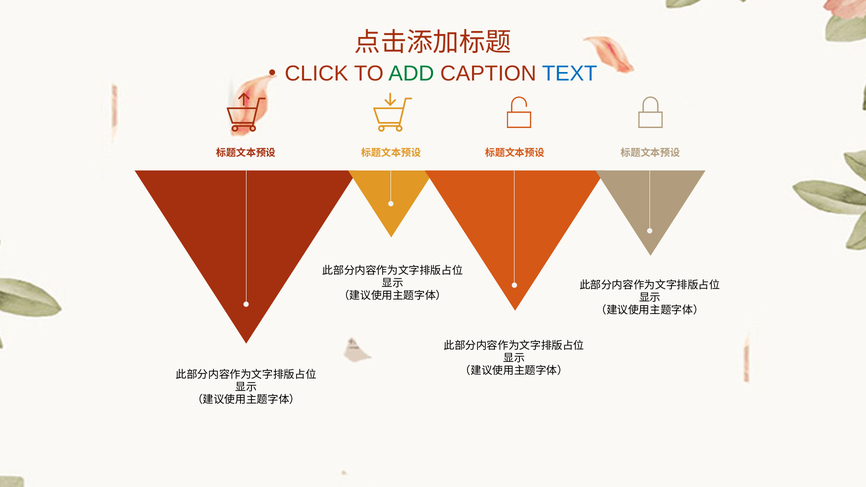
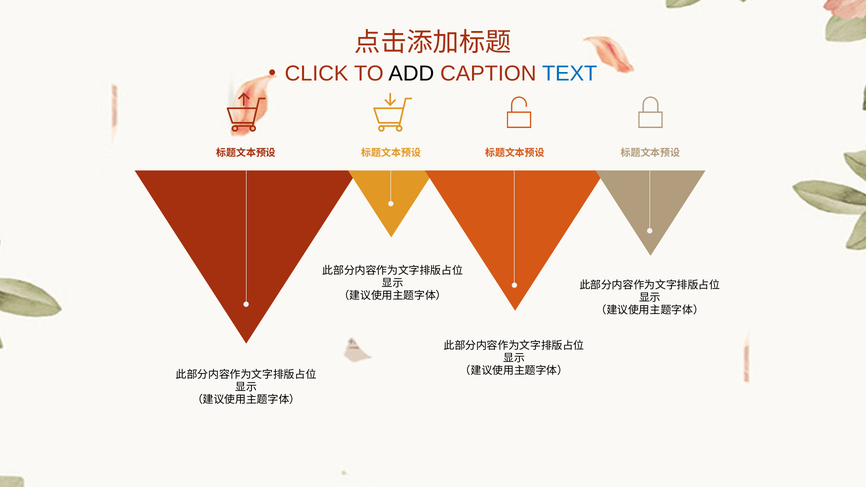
ADD colour: green -> black (411, 73)
